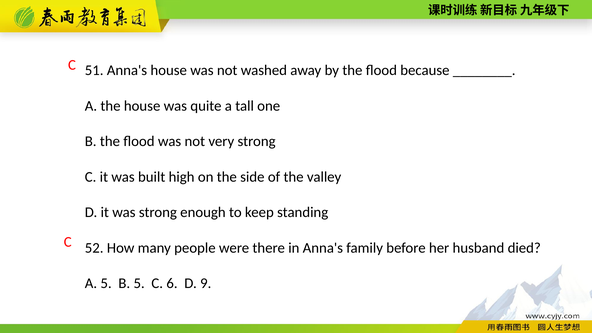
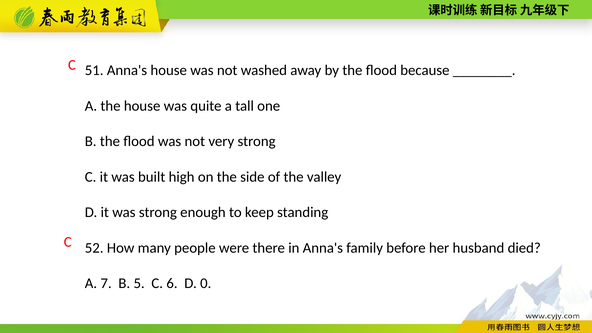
A 5: 5 -> 7 (106, 283)
9: 9 -> 0 (206, 283)
